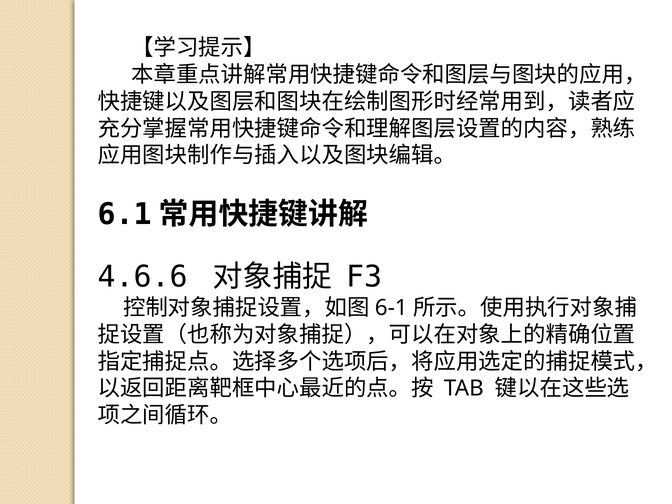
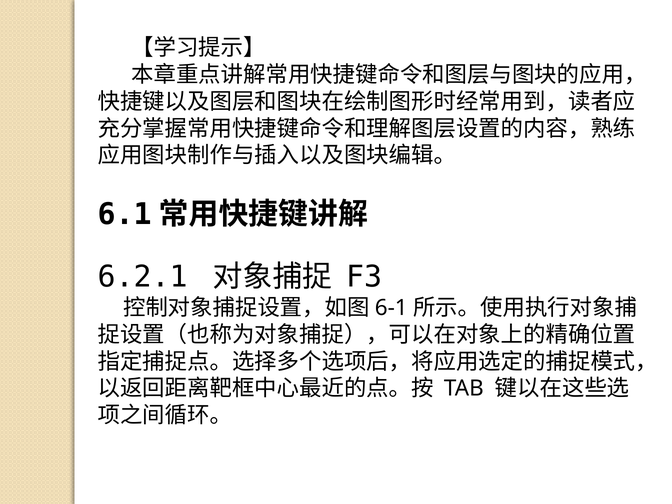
4.6.6: 4.6.6 -> 6.2.1 (143, 277)
